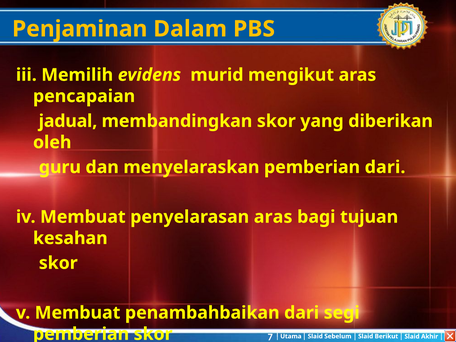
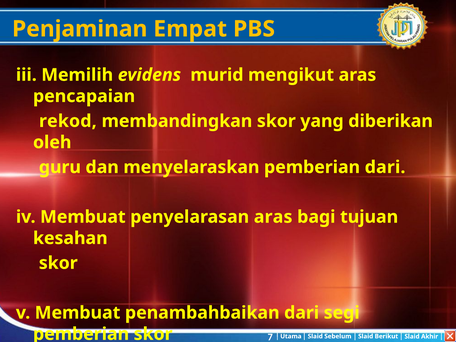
Dalam: Dalam -> Empat (190, 29)
jadual: jadual -> rekod (68, 121)
